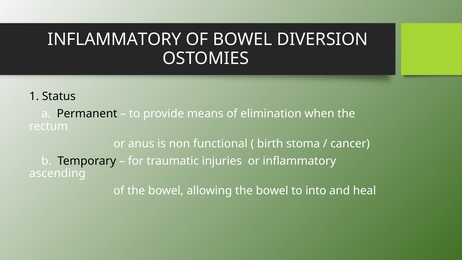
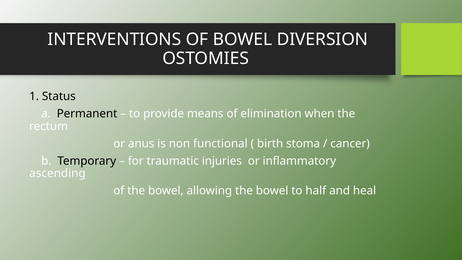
INFLAMMATORY: INFLAMMATORY -> INTERVENTIONS (114, 40)
into: into -> half (316, 191)
